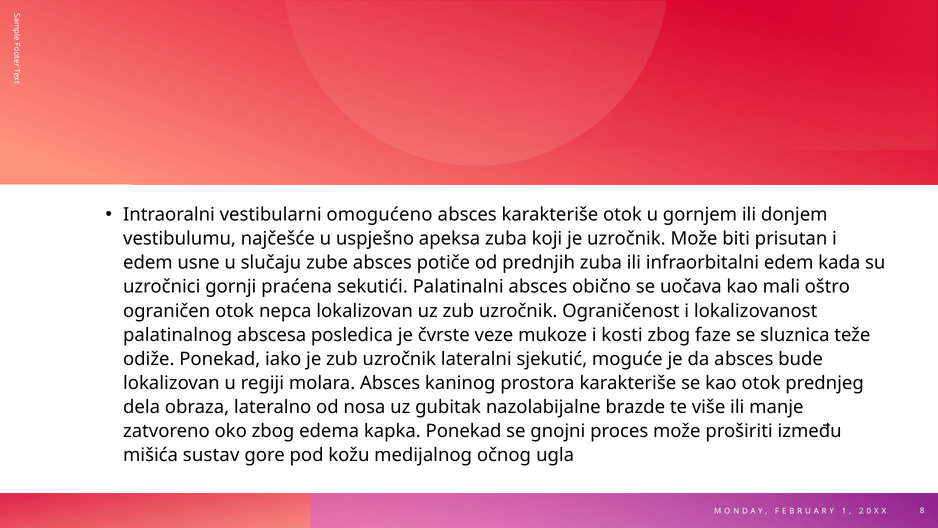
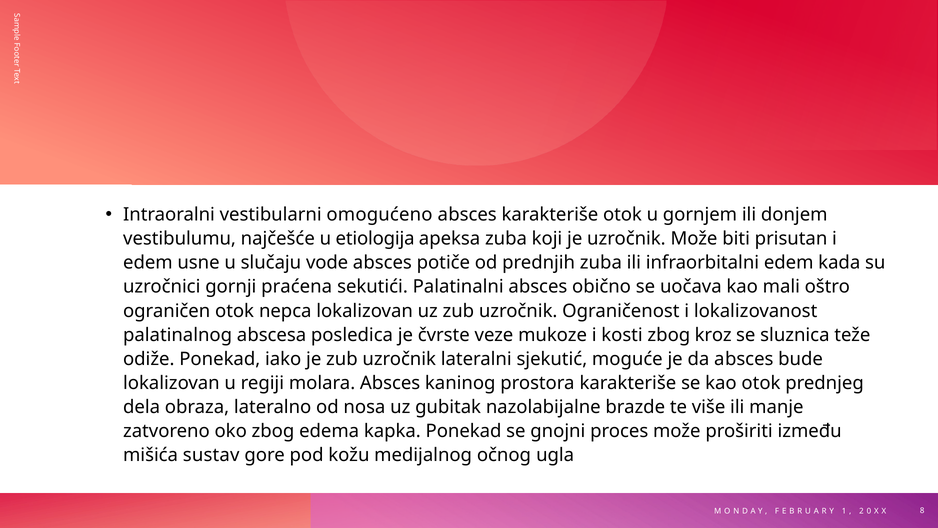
uspješno: uspješno -> etiologija (375, 239)
zube: zube -> vode (327, 263)
faze: faze -> kroz (713, 335)
